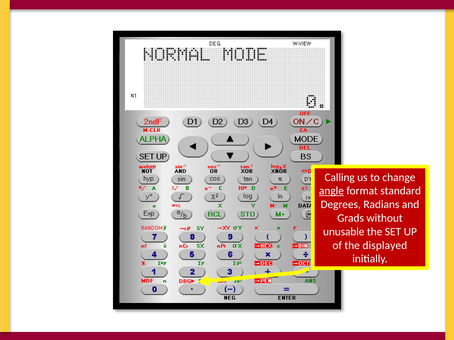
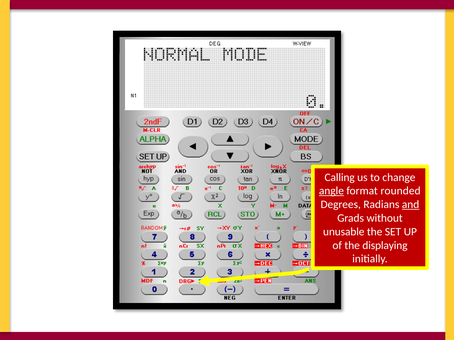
standard: standard -> rounded (401, 191)
and underline: none -> present (411, 205)
displayed: displayed -> displaying (385, 246)
